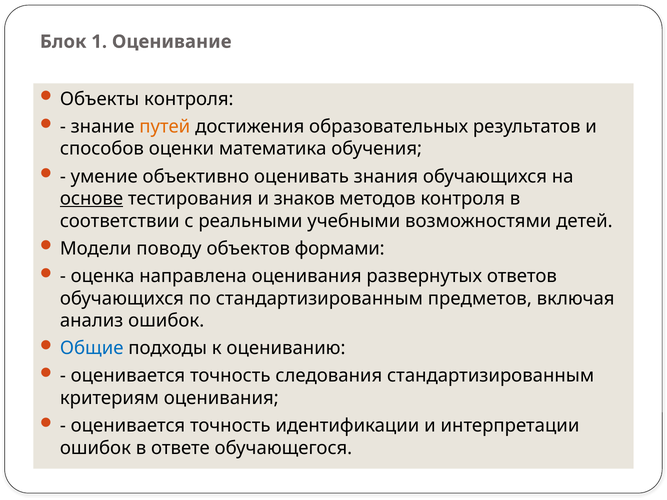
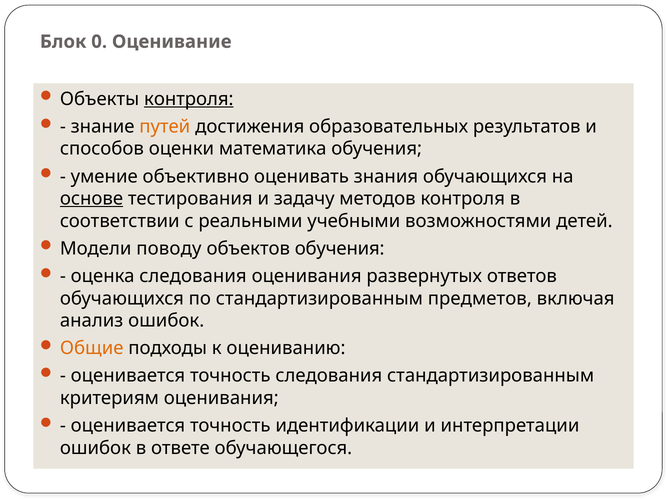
1: 1 -> 0 (99, 42)
контроля underline: none -> present (189, 99)
знаков: знаков -> задачу (304, 199)
объектов формами: формами -> обучения (340, 249)
оценка направлена: направлена -> следования (193, 276)
Общие colour: blue -> orange (92, 348)
